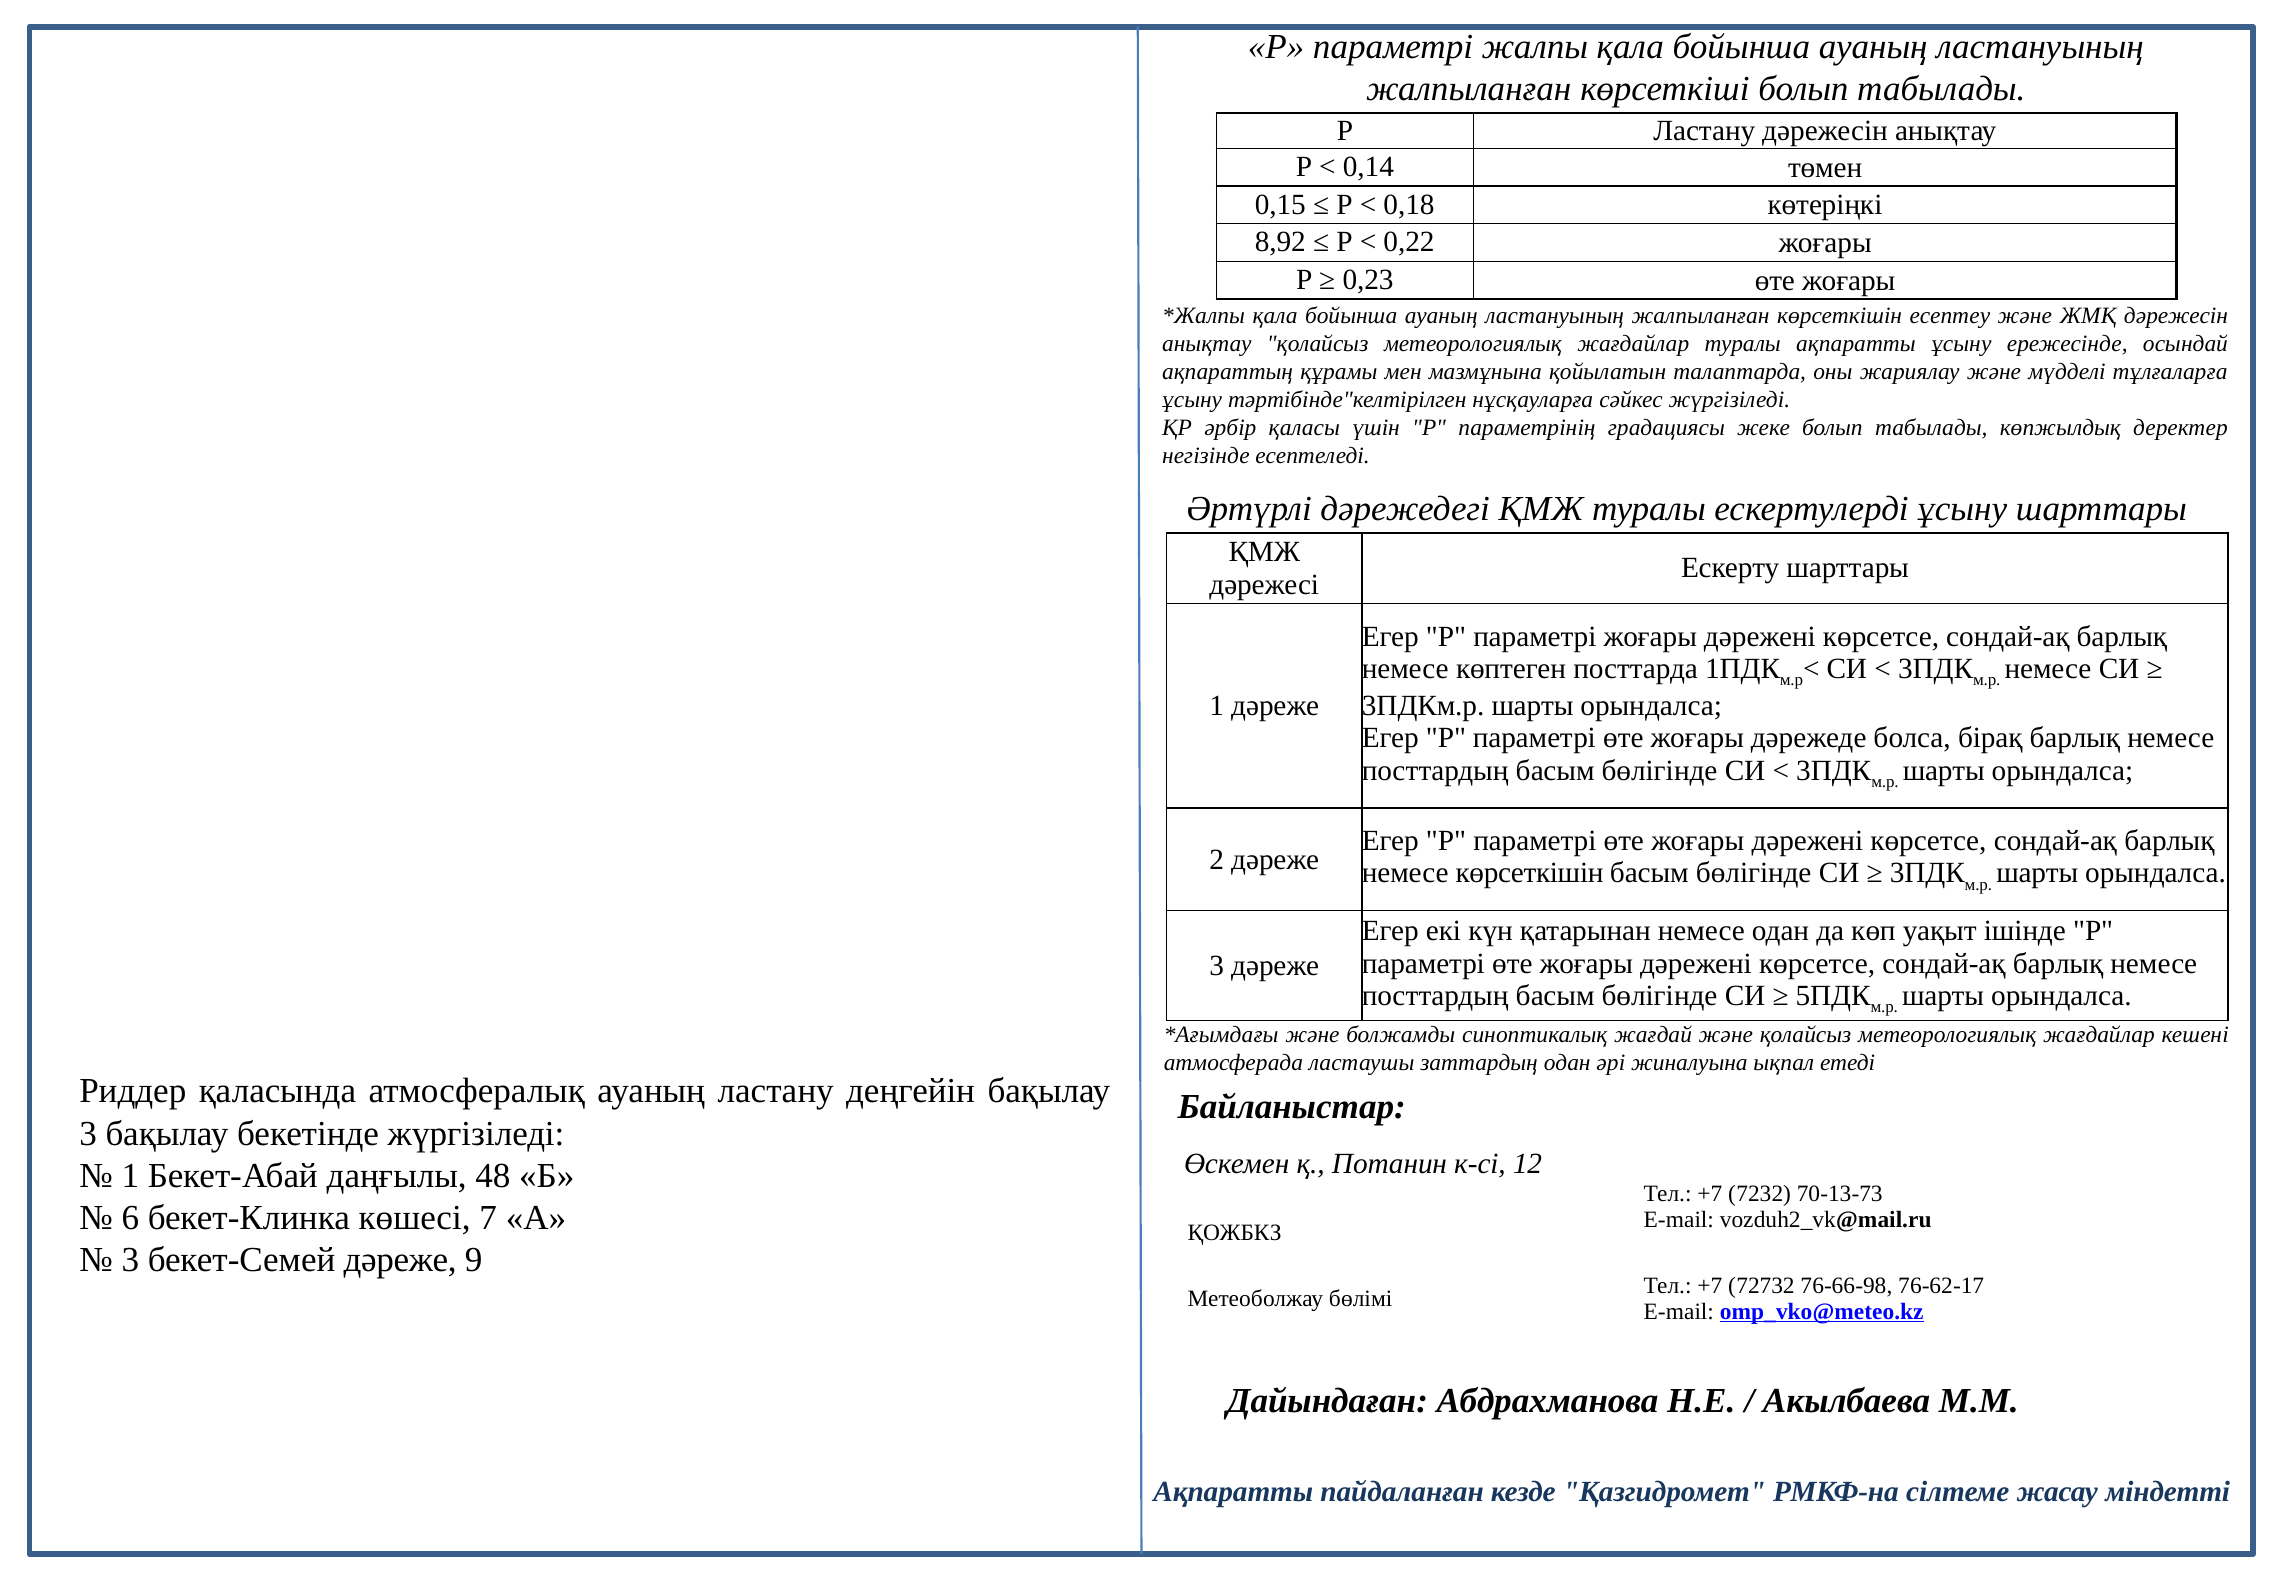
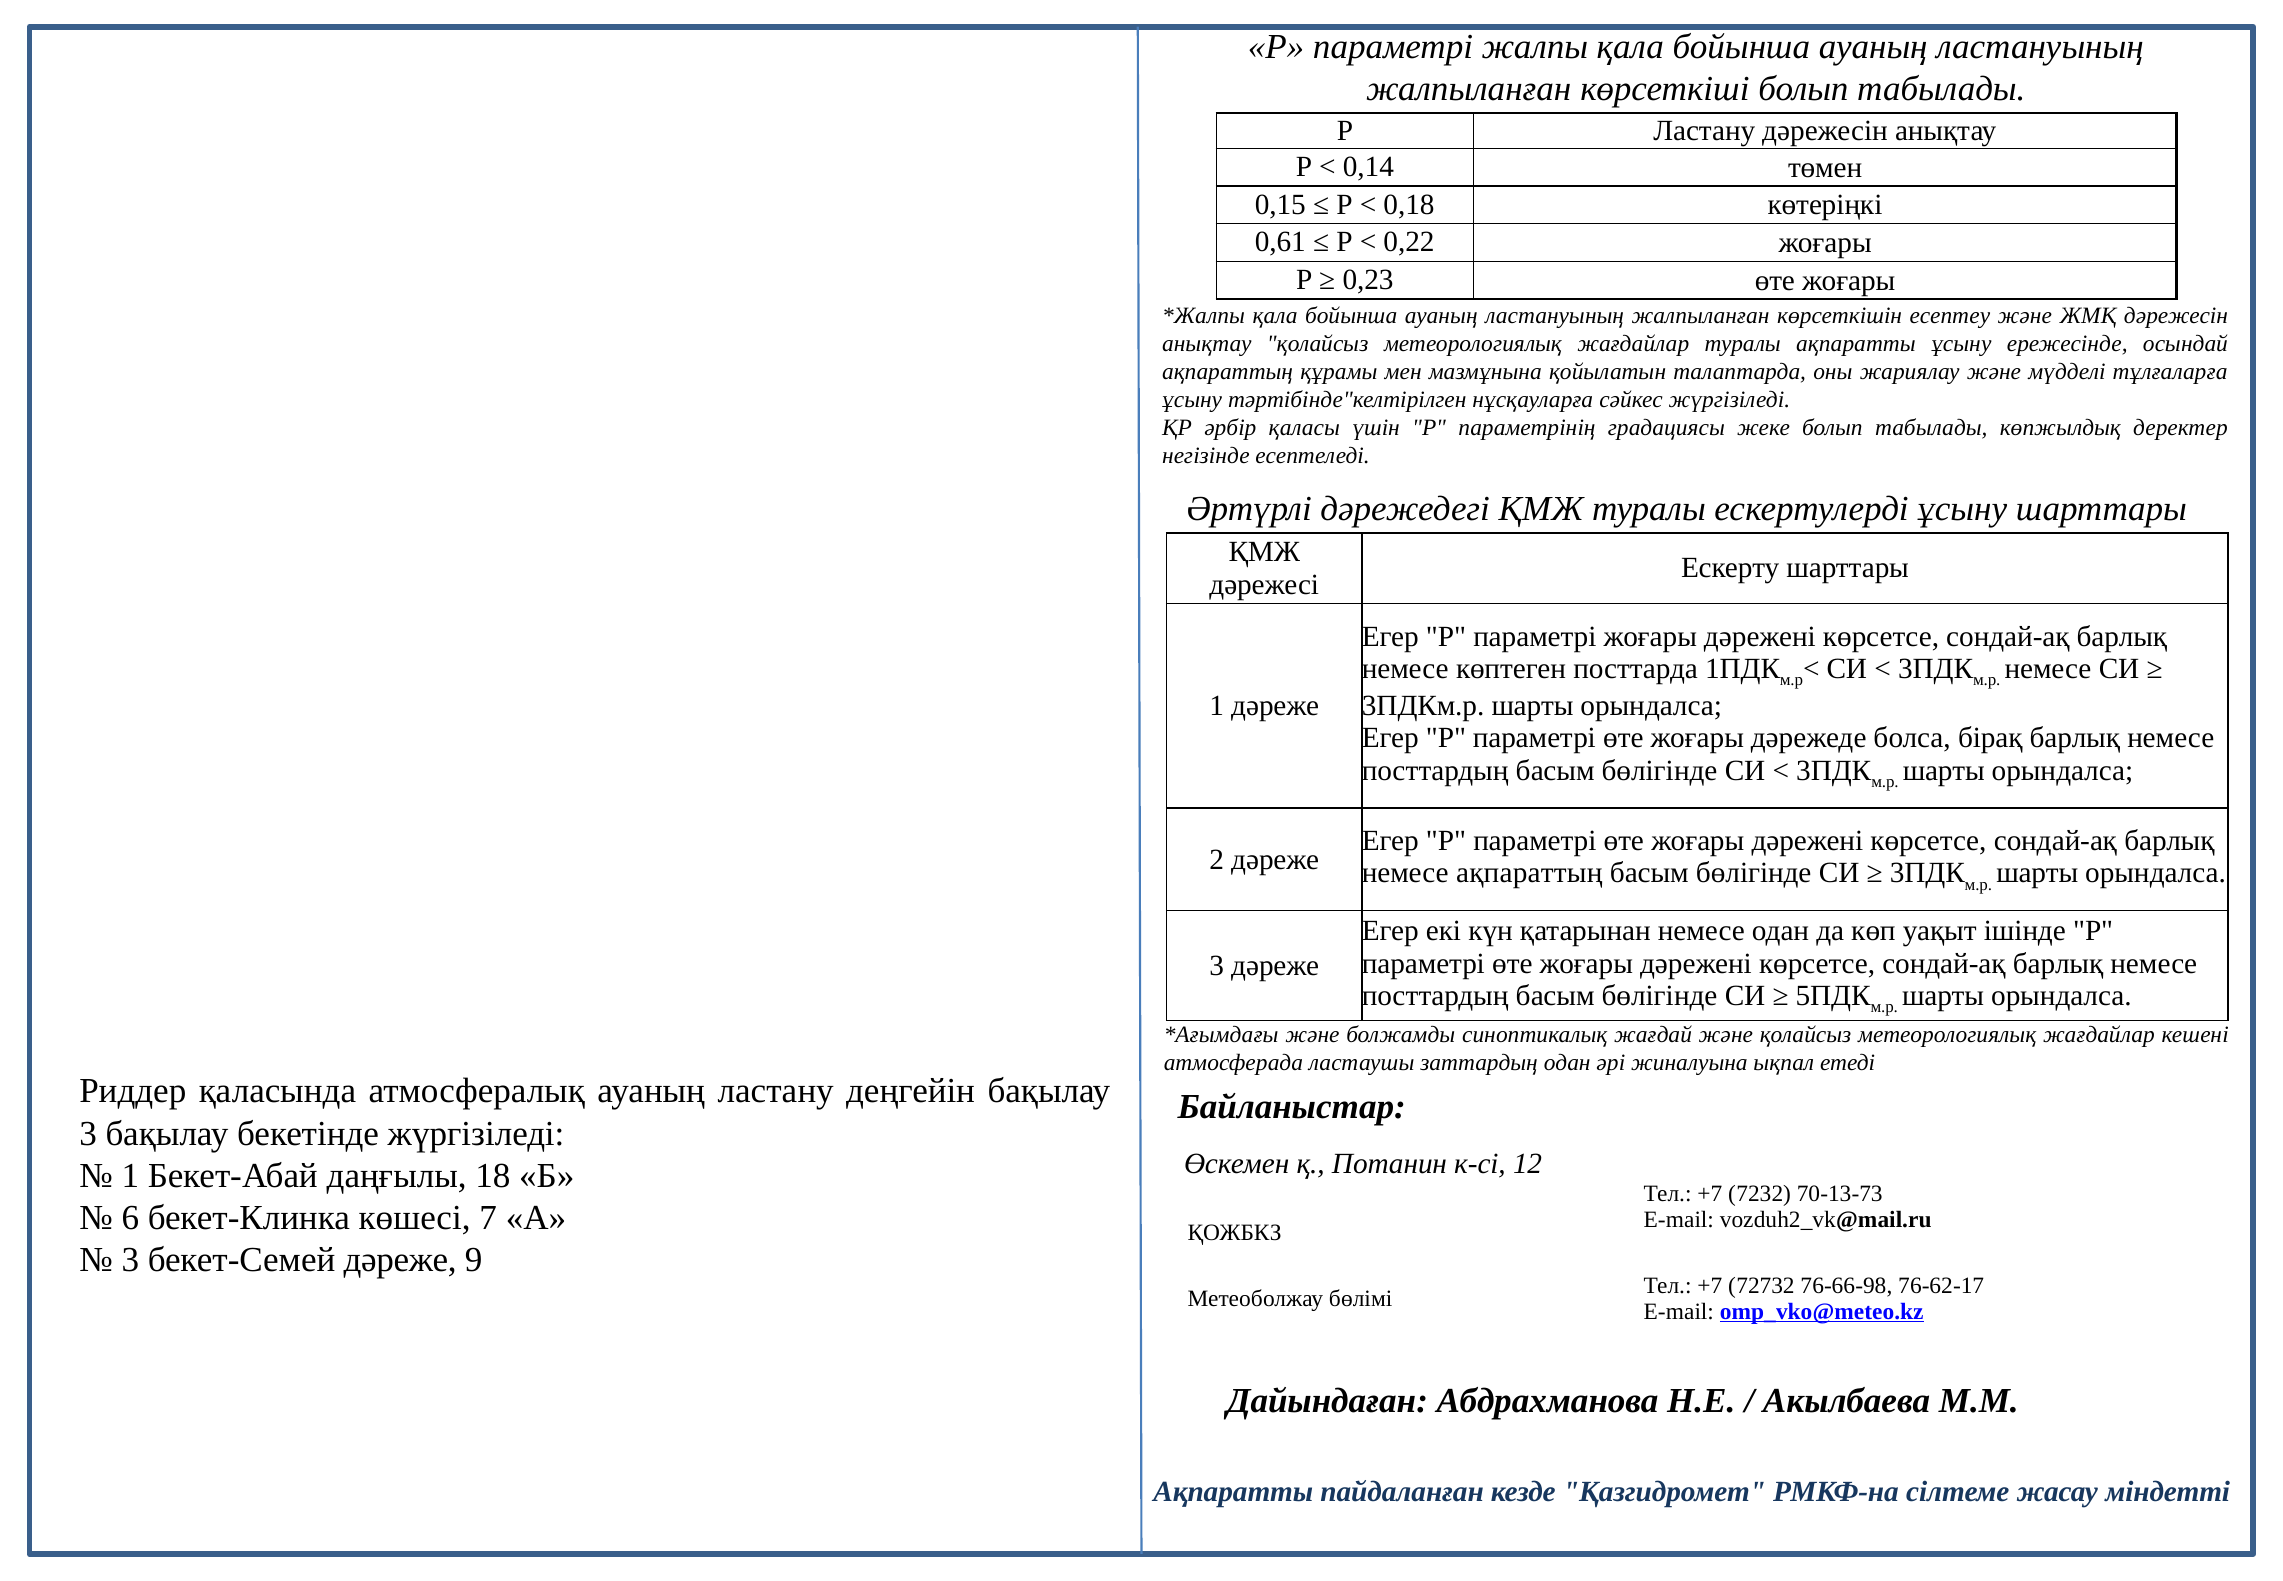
8,92: 8,92 -> 0,61 (1280, 242)
немесе көрсеткішін: көрсеткішін -> ақпараттың (1529, 873)
48: 48 -> 18 (493, 1175)
